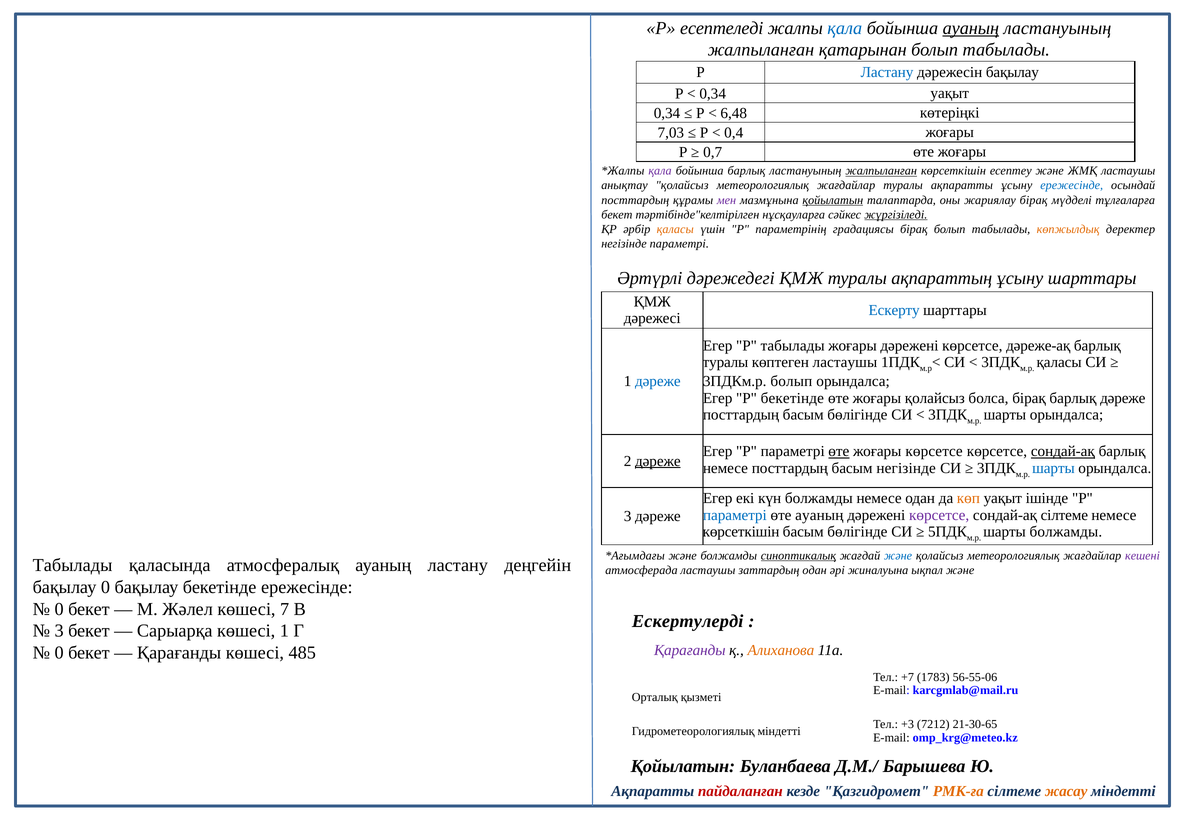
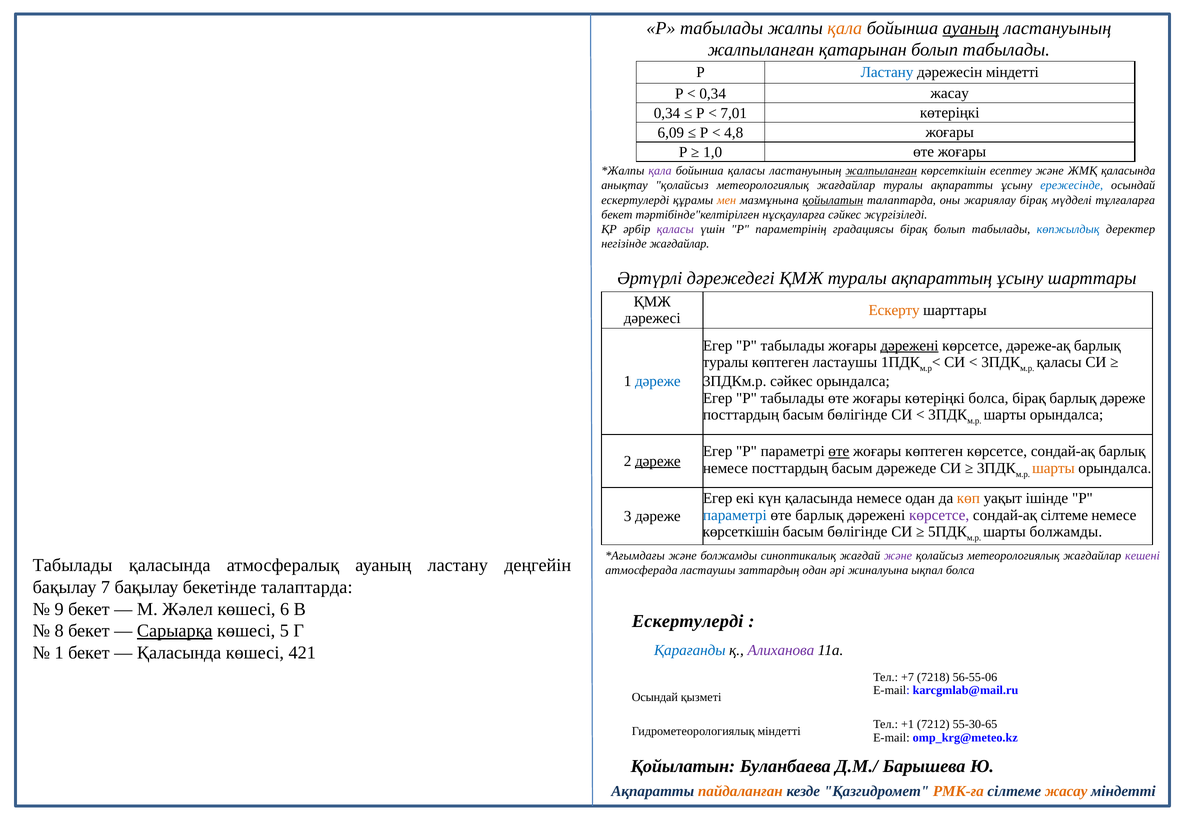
есептеледі: есептеледі -> табылады (722, 28)
қала colour: blue -> orange (845, 28)
дәрежесін бақылау: бақылау -> міндетті (1012, 72)
0,34 уақыт: уақыт -> жасау (950, 93)
6,48: 6,48 -> 7,01 (734, 113)
7,03: 7,03 -> 6,09 (671, 133)
0,4: 0,4 -> 4,8 (734, 133)
0,7: 0,7 -> 1,0 (713, 152)
бойынша барлық: барлық -> қаласы (746, 171)
ЖМҚ ластаушы: ластаушы -> қаласында (1128, 171)
посттардың: посттардың -> ескертулерді (635, 200)
мен colour: purple -> orange (727, 200)
жүргізіледі underline: present -> none (896, 215)
қаласы colour: orange -> purple (675, 229)
көпжылдық colour: orange -> blue (1068, 229)
негізінде параметрі: параметрі -> жағдайлар (679, 244)
Ескерту colour: blue -> orange (894, 310)
дәрежені underline: none -> present (909, 346)
3ПДКм.р болып: болып -> сәйкес (791, 382)
P бекетінде: бекетінде -> табылады (792, 398)
жоғары қолайсыз: қолайсыз -> көтеріңкі (935, 398)
жоғары көрсетсе: көрсетсе -> көптеген (934, 452)
сондай-ақ underline: present -> none (1063, 452)
басым негізінде: негізінде -> дәрежеде (906, 468)
шарты colour: blue -> orange (1053, 468)
күн болжамды: болжамды -> қаласында (819, 499)
өте ауаның: ауаның -> барлық (819, 515)
синоптикалық underline: present -> none (798, 556)
және colour: blue -> purple (898, 556)
ықпал және: және -> болса (960, 570)
бақылау 0: 0 -> 7 (105, 587)
бекетінде ережесінде: ережесінде -> талаптарда (307, 587)
0: 0 -> 9 (59, 609)
7: 7 -> 6 (285, 609)
3: 3 -> 8 (59, 631)
Сарыарқа underline: none -> present (175, 631)
көшесі 1: 1 -> 5 (284, 631)
Қарағанды colour: purple -> blue (690, 650)
Алиханова colour: orange -> purple (781, 650)
0: 0 -> 1 (59, 653)
Қарағанды: Қарағанды -> Қаласында (179, 653)
485: 485 -> 421 (302, 653)
1783: 1783 -> 7218 (933, 677)
Орталық: Орталық -> Осындай (655, 698)
+3: +3 -> +1 (907, 725)
21-30-65: 21-30-65 -> 55-30-65 (975, 725)
пайдаланған colour: red -> orange (740, 791)
